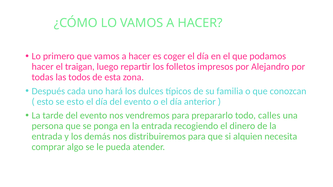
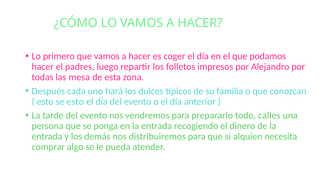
traigan: traigan -> padres (80, 67)
todos: todos -> mesa (79, 77)
